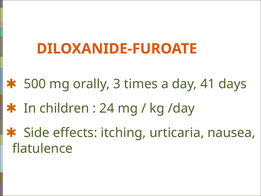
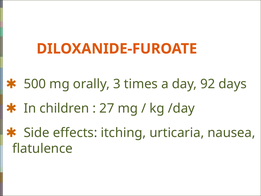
41: 41 -> 92 (208, 84)
24: 24 -> 27 (107, 108)
